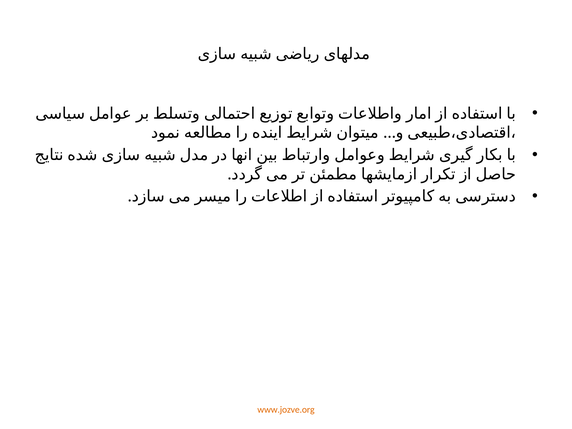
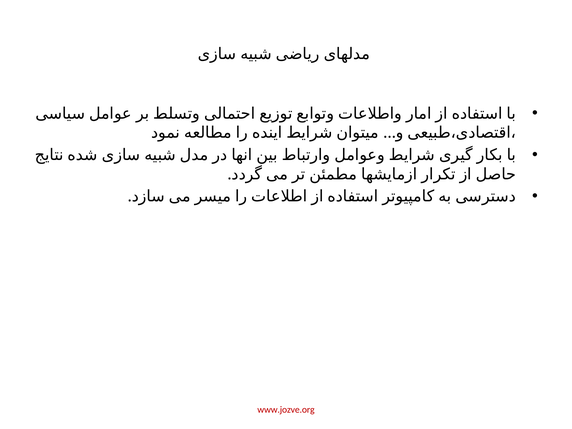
www.jozve.org colour: orange -> red (286, 410)
